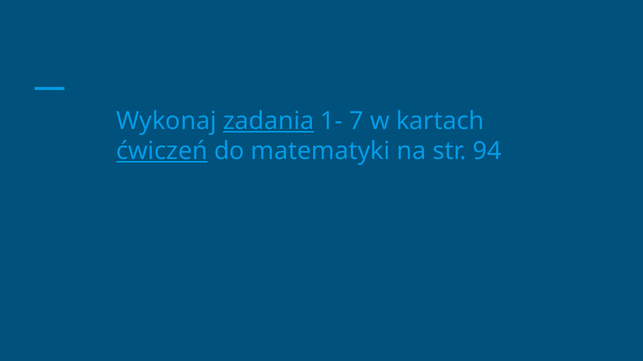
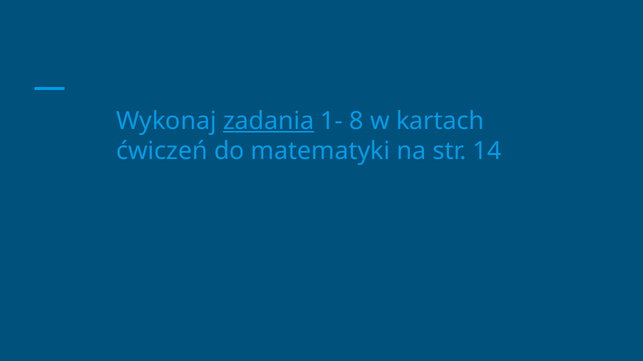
7: 7 -> 8 (356, 121)
ćwiczeń underline: present -> none (162, 151)
94: 94 -> 14 (487, 151)
